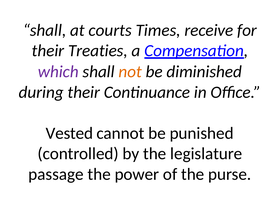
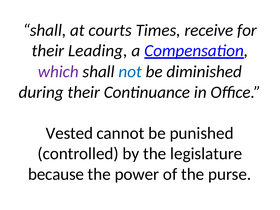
Treaties: Treaties -> Leading (98, 51)
not colour: orange -> blue (130, 72)
passage: passage -> because (56, 174)
